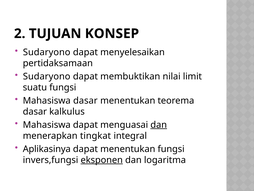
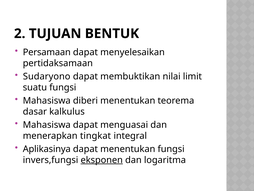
KONSEP: KONSEP -> BENTUK (112, 34)
Sudaryono: Sudaryono -> Persamaan (47, 52)
Mahasiswa dasar: dasar -> diberi (85, 100)
dan underline: present -> none (159, 124)
